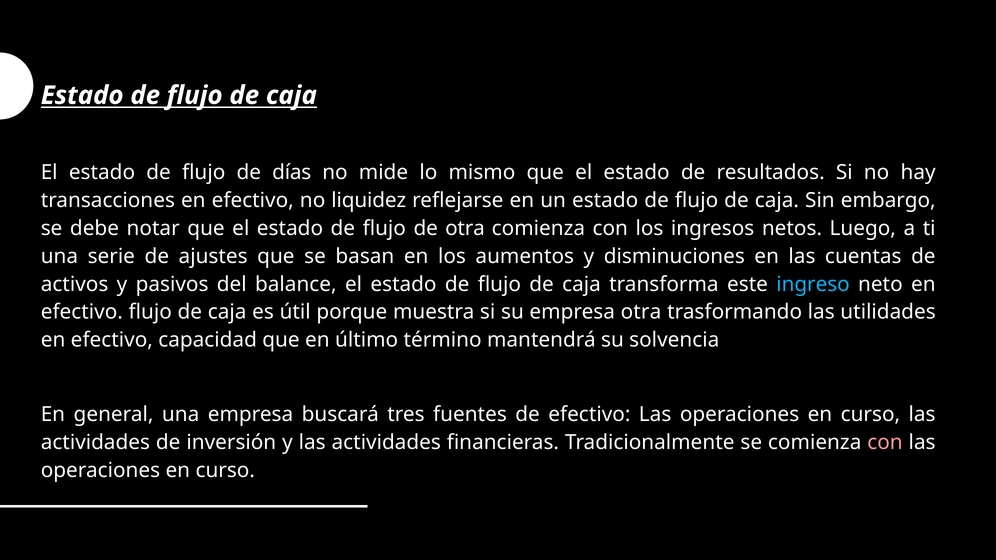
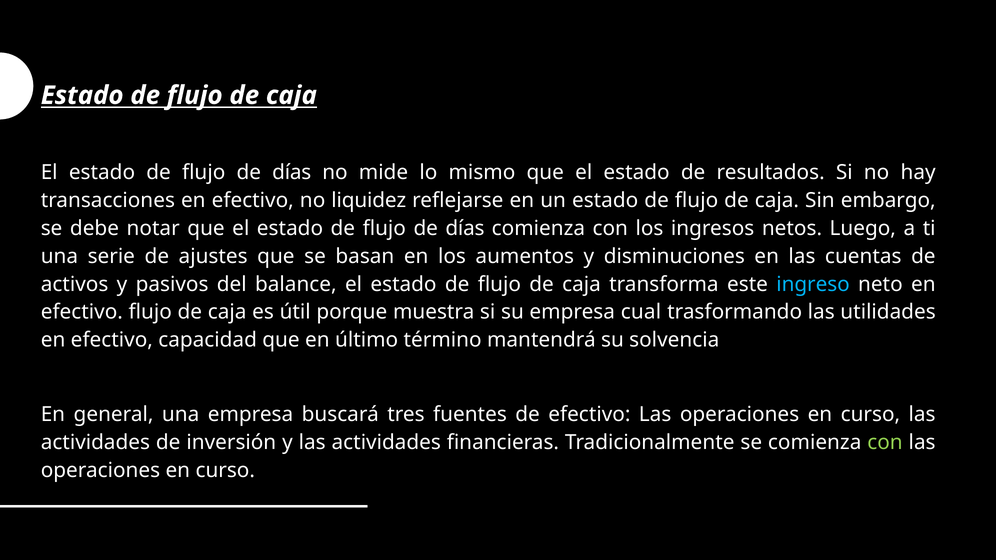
otra: otra -> días (465, 229)
empresa otra: otra -> cual (641, 312)
con colour: pink -> light green (885, 443)
